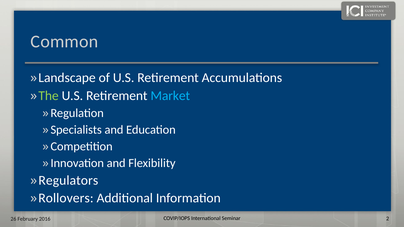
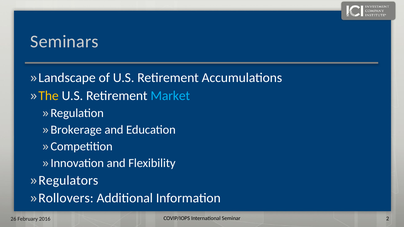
Common: Common -> Seminars (64, 42)
The colour: light green -> yellow (49, 96)
Specialists: Specialists -> Brokerage (76, 130)
